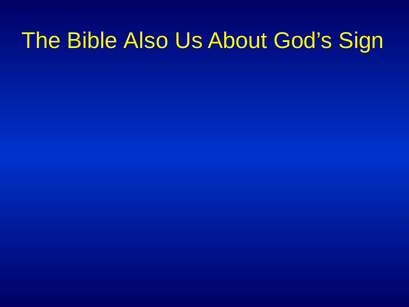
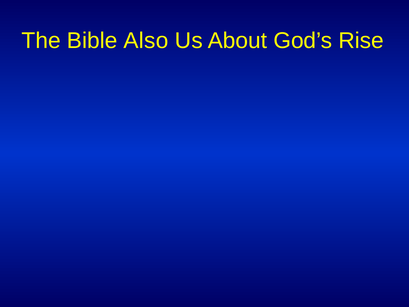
Sign: Sign -> Rise (361, 41)
